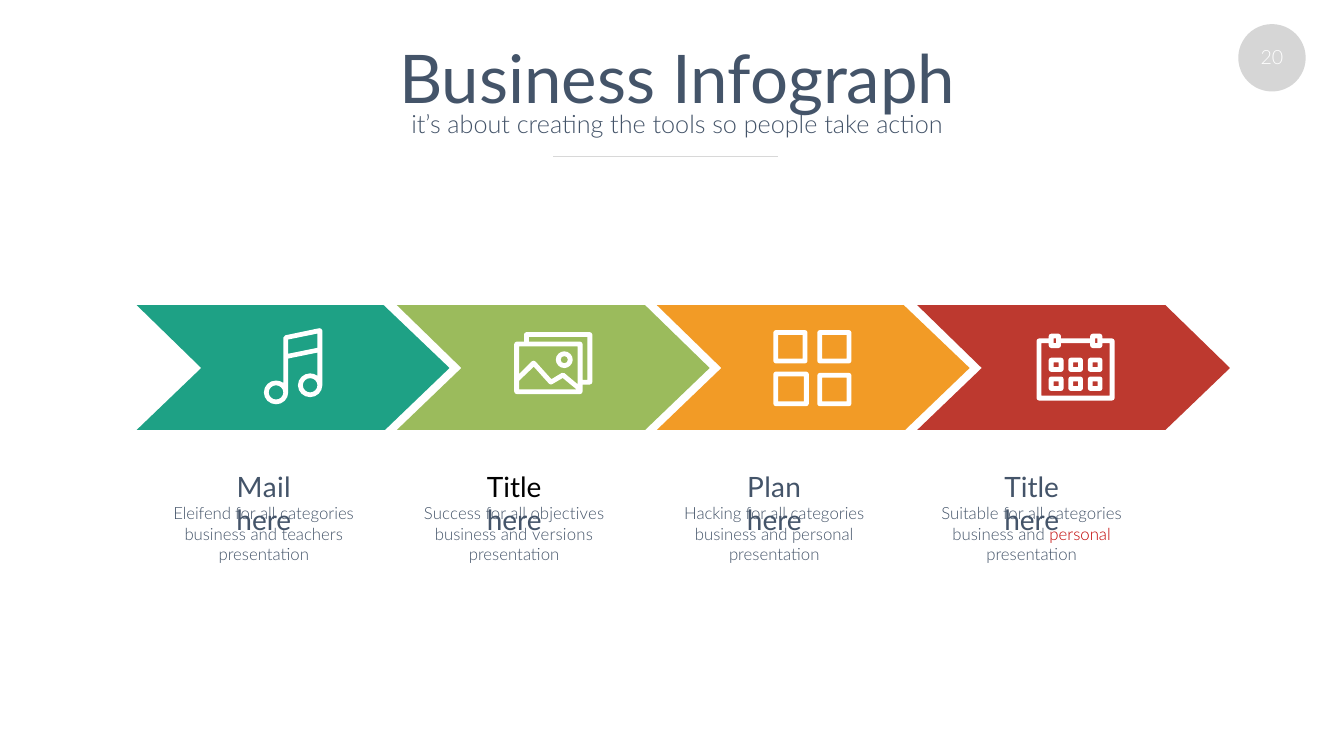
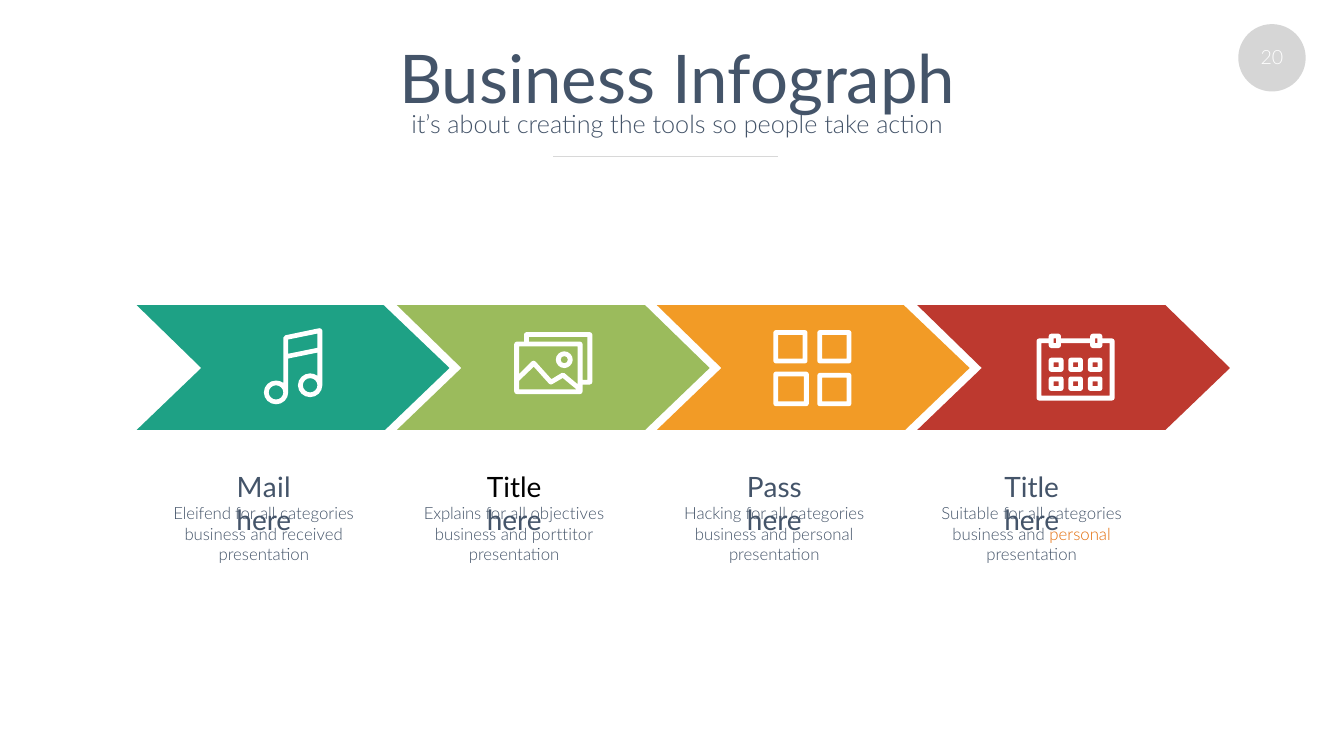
Plan: Plan -> Pass (774, 488)
Success: Success -> Explains (453, 515)
teachers: teachers -> received (312, 535)
versions: versions -> porttitor (563, 535)
personal colour: red -> orange (1080, 535)
